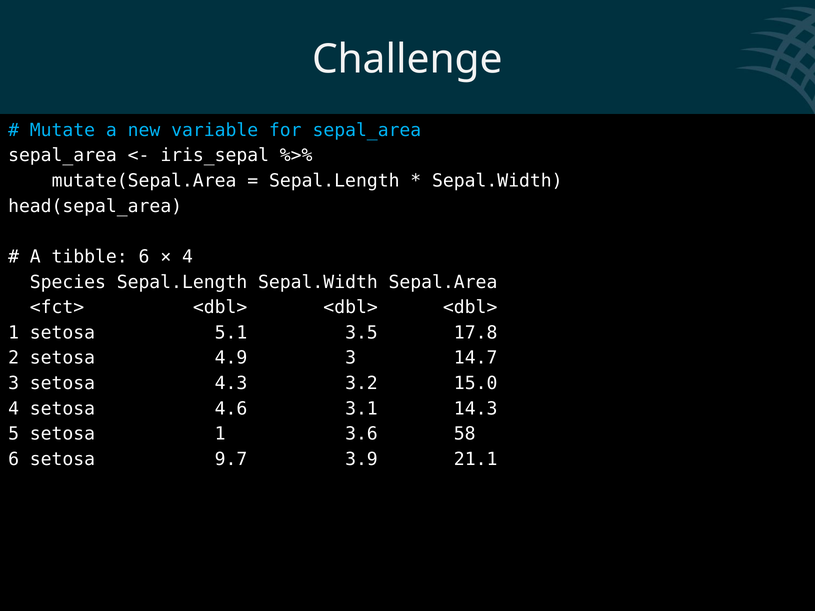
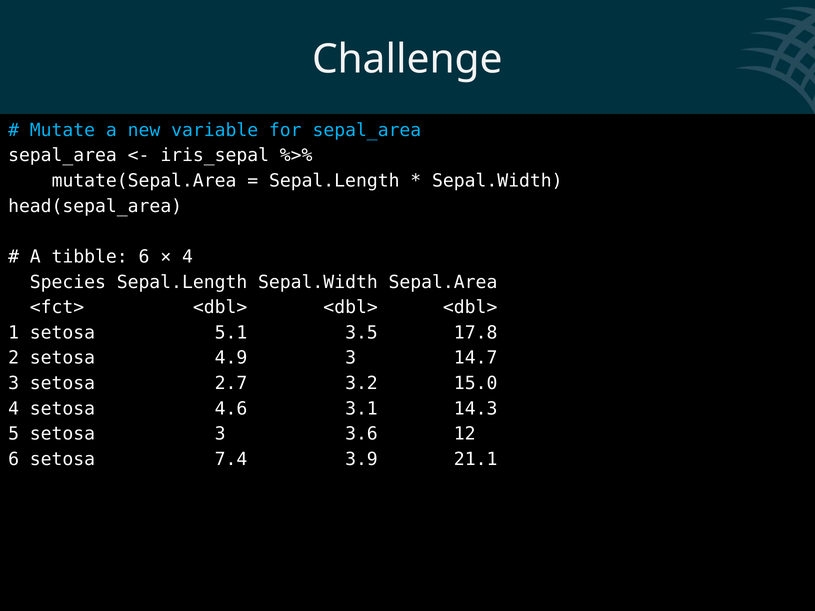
4.3: 4.3 -> 2.7 (231, 383)
setosa 1: 1 -> 3 (220, 434)
58: 58 -> 12 (465, 434)
9.7: 9.7 -> 7.4 (231, 459)
